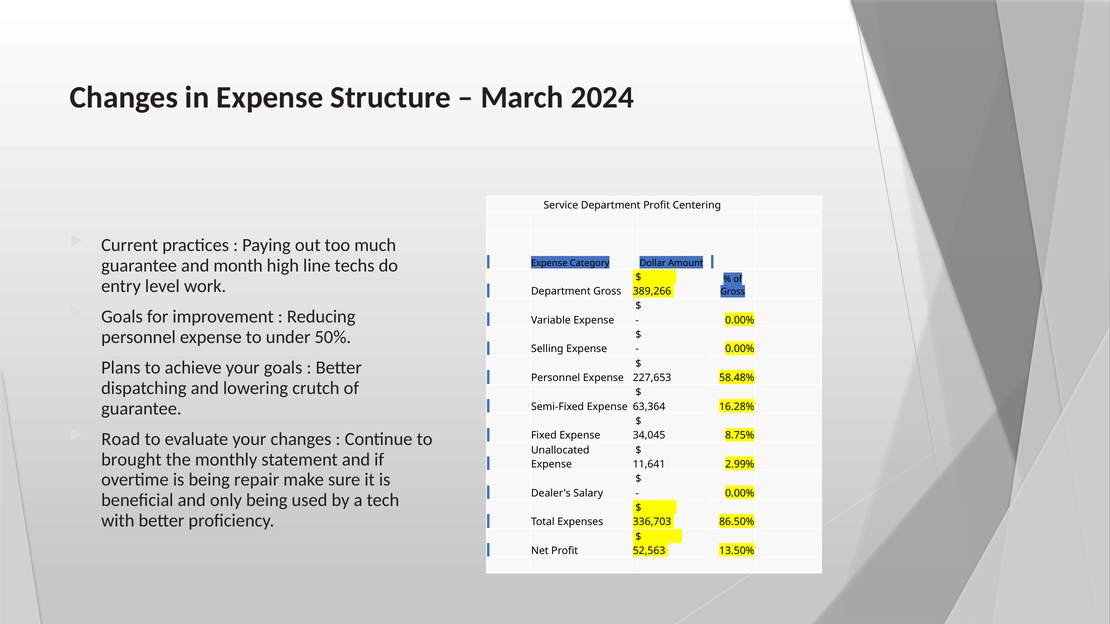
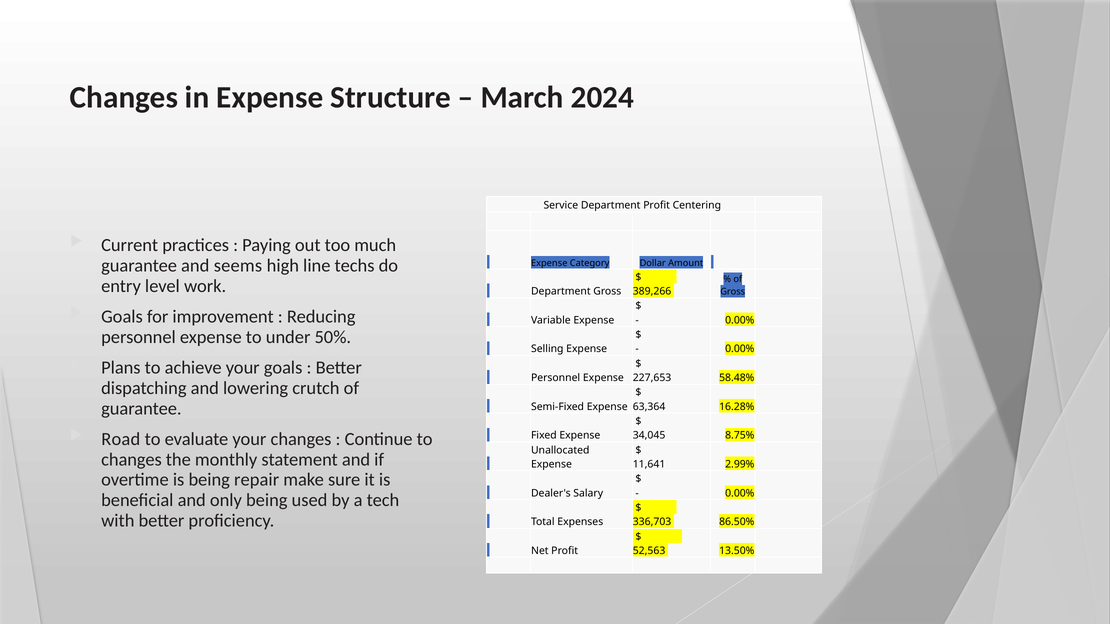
month: month -> seems (238, 266)
brought: brought -> changes (131, 460)
